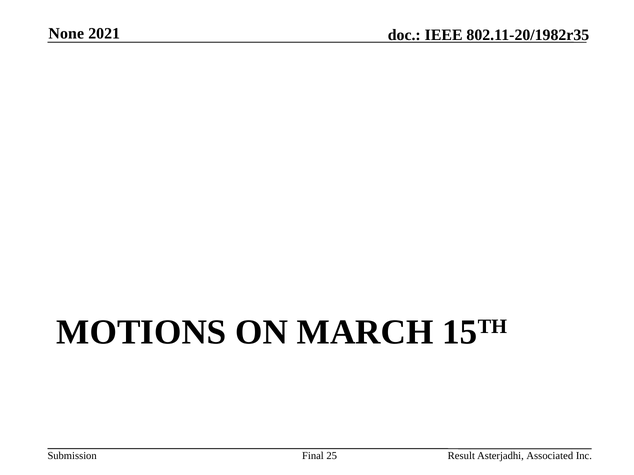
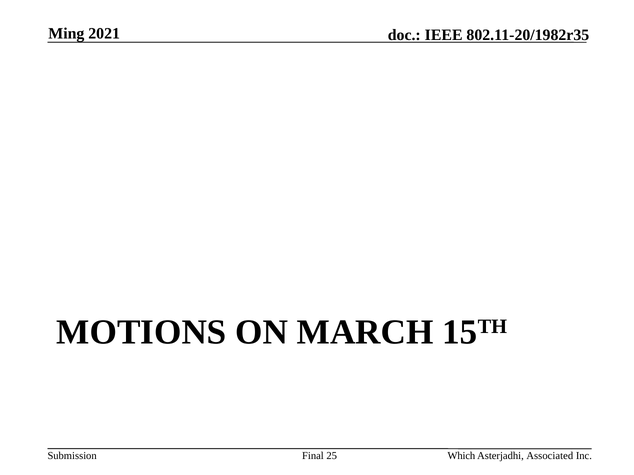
None: None -> Ming (66, 34)
Result: Result -> Which (461, 456)
